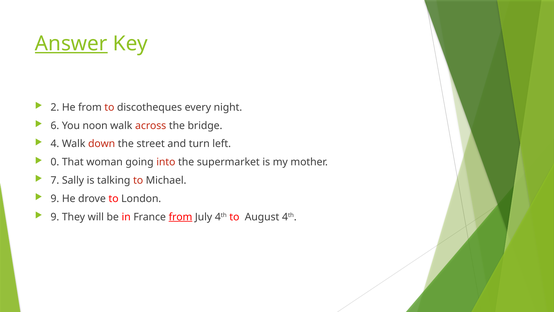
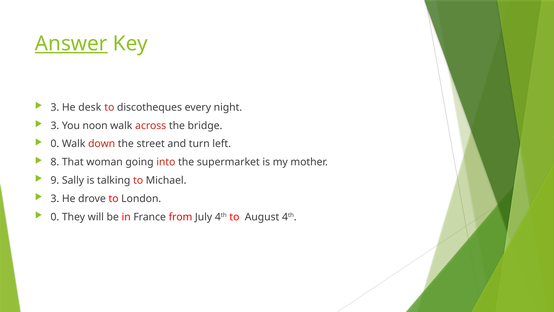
2: 2 -> 3 (55, 107)
He from: from -> desk (90, 107)
6: 6 -> 3 (55, 125)
4: 4 -> 0 (55, 144)
0: 0 -> 8 (55, 162)
7: 7 -> 9 (55, 180)
9: 9 -> 3 (55, 198)
9: 9 -> 0 (55, 217)
from underline: present -> none (181, 217)
